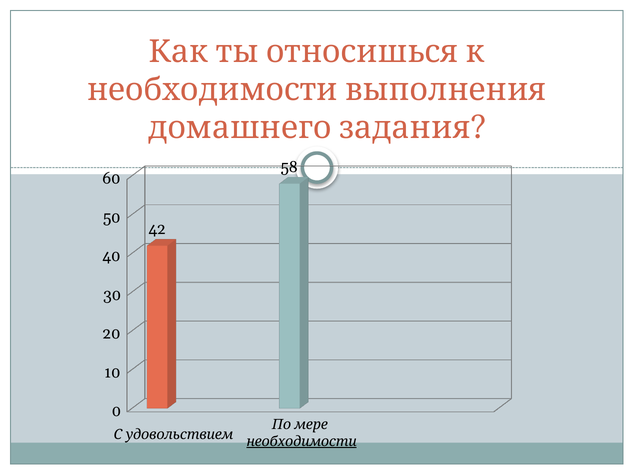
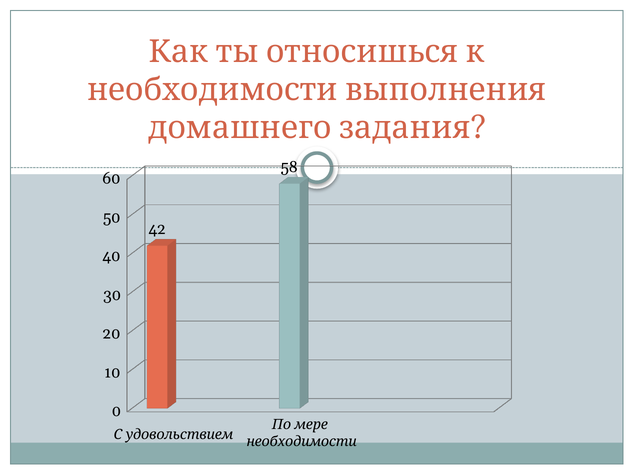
необходимости underline: present -> none (302, 442)
